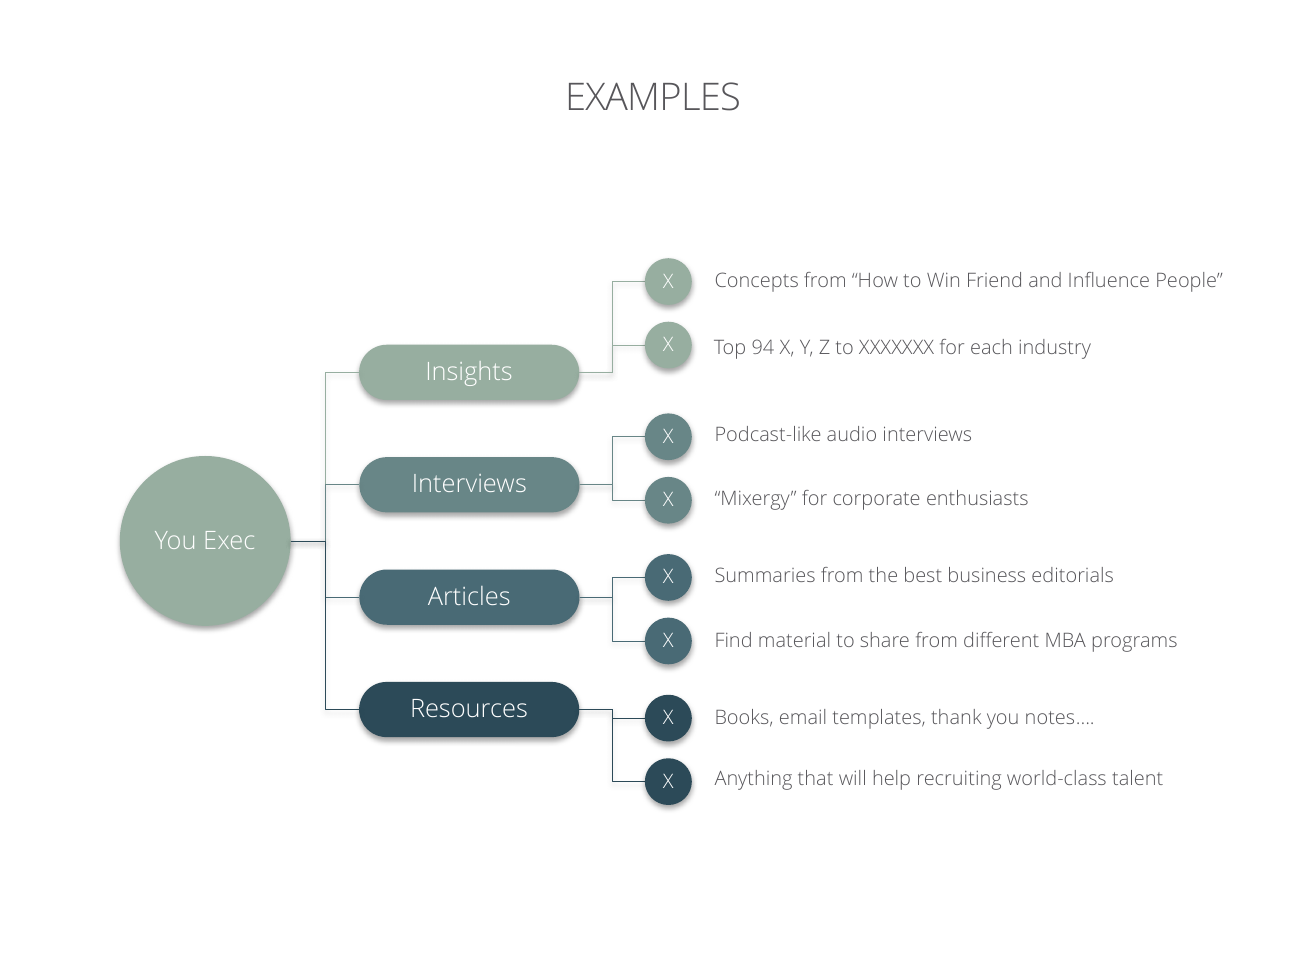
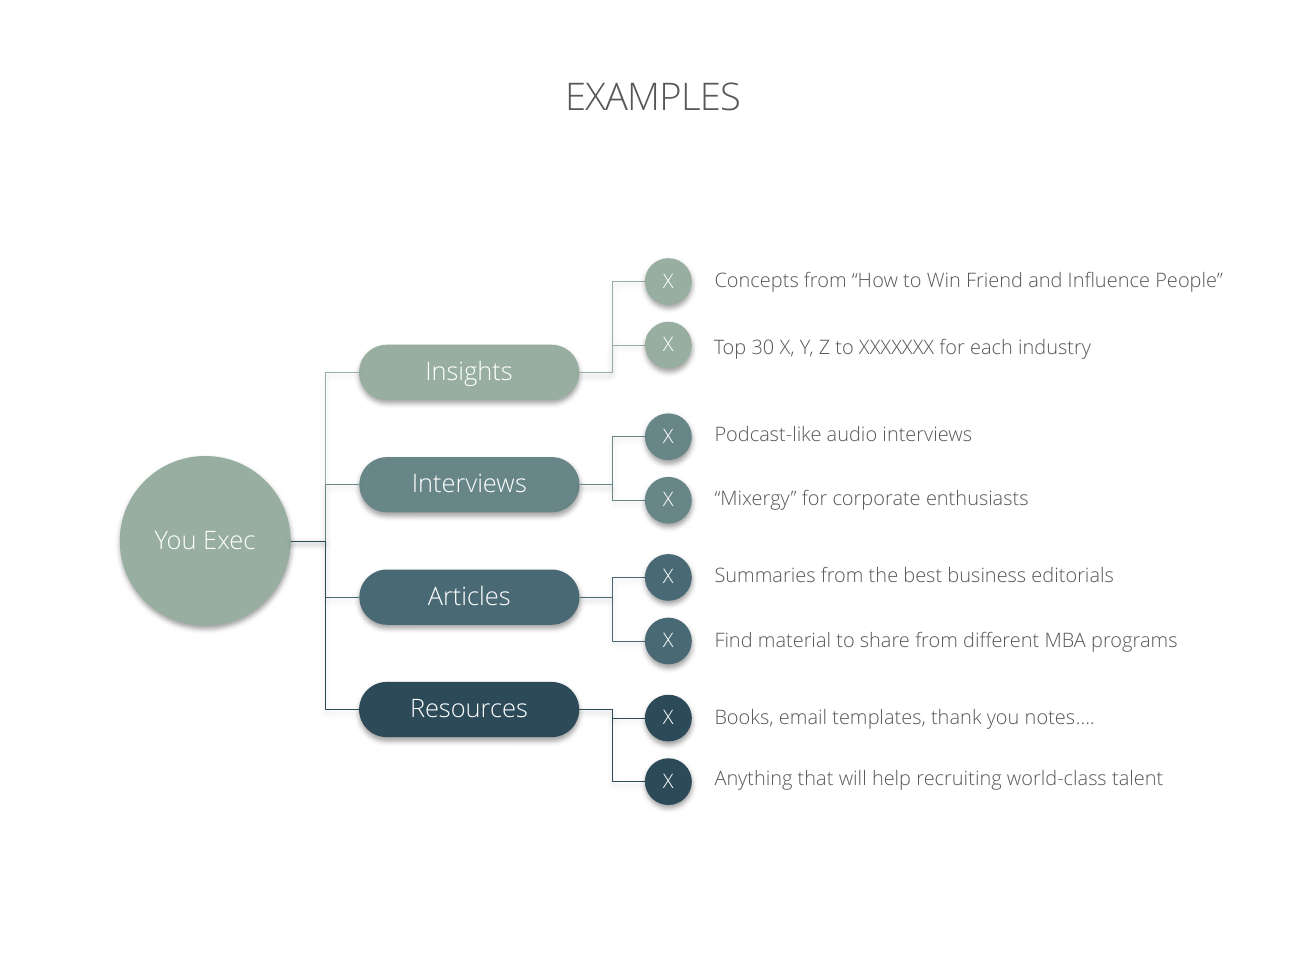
94: 94 -> 30 (763, 349)
